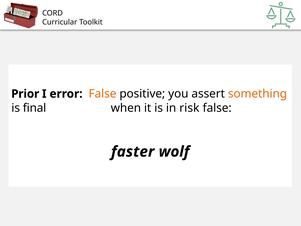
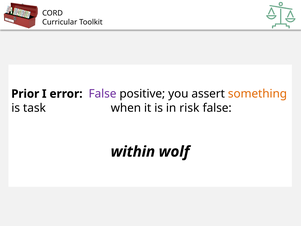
False colour: orange -> purple (103, 94)
final: final -> task (34, 108)
faster: faster -> within (133, 152)
